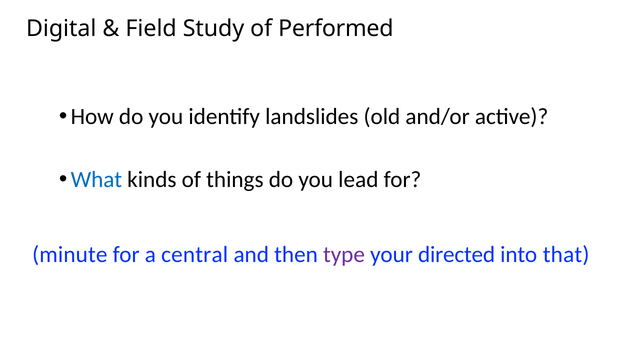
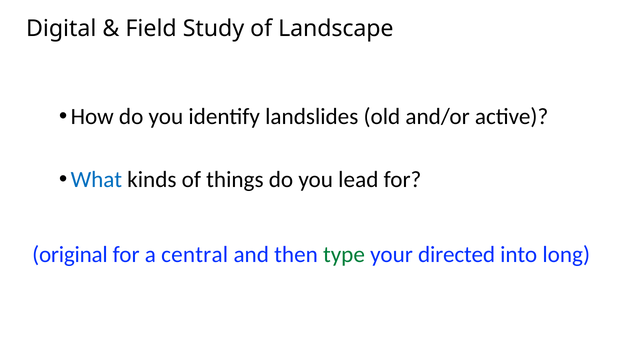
Performed: Performed -> Landscape (336, 29)
minute: minute -> original (70, 254)
type colour: purple -> green (344, 254)
that: that -> long (566, 254)
